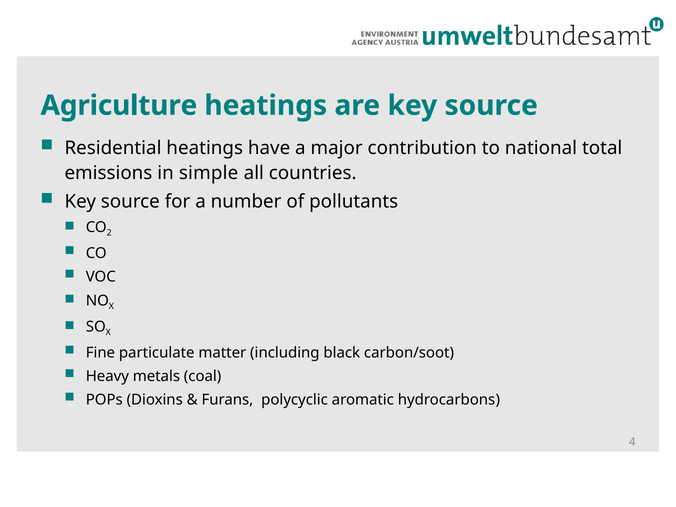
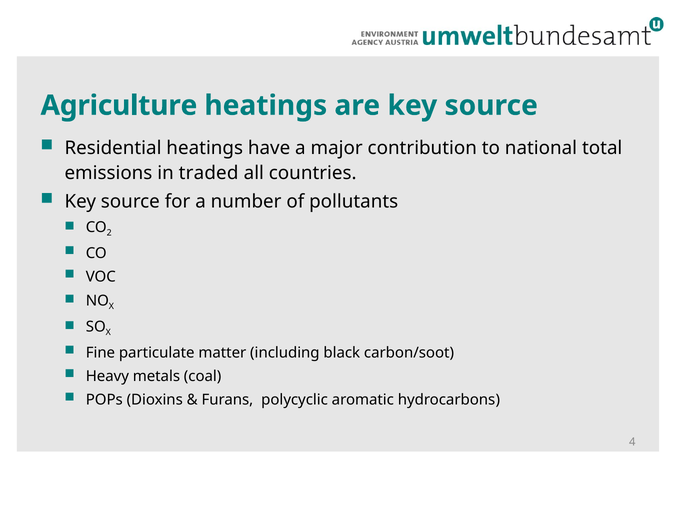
simple: simple -> traded (209, 173)
